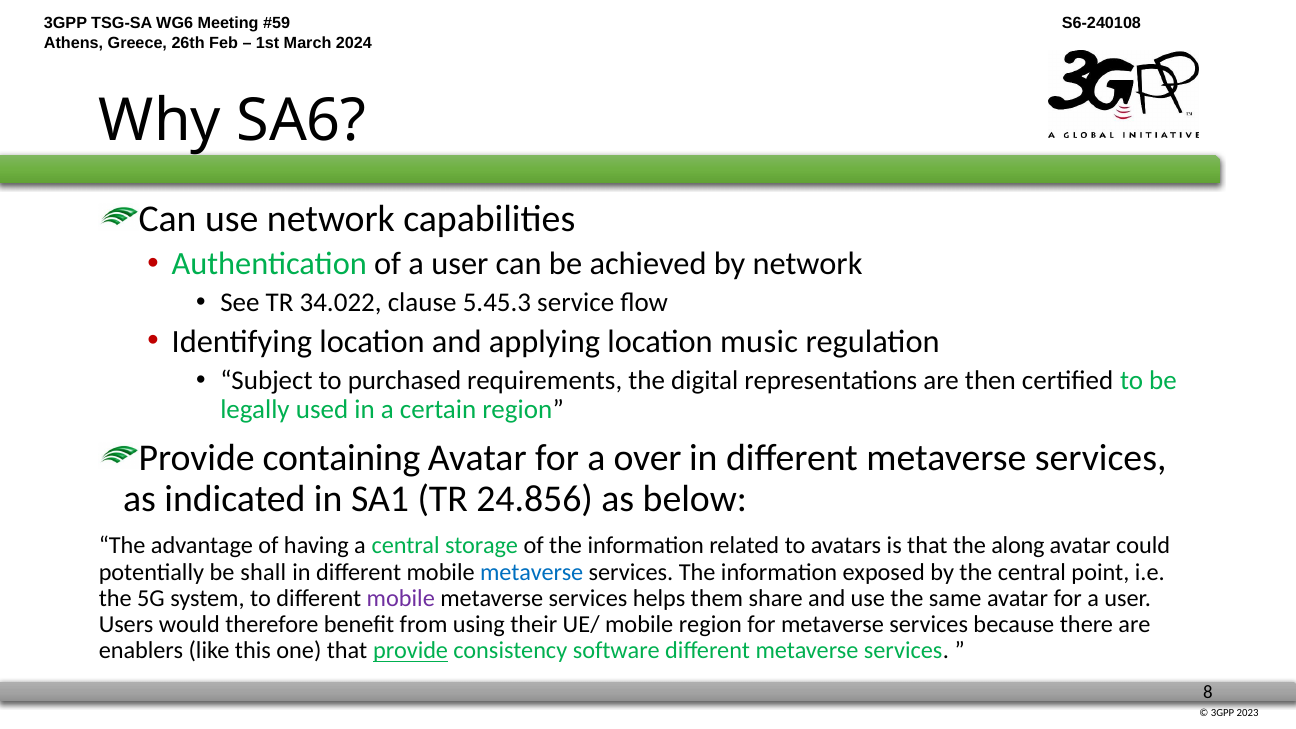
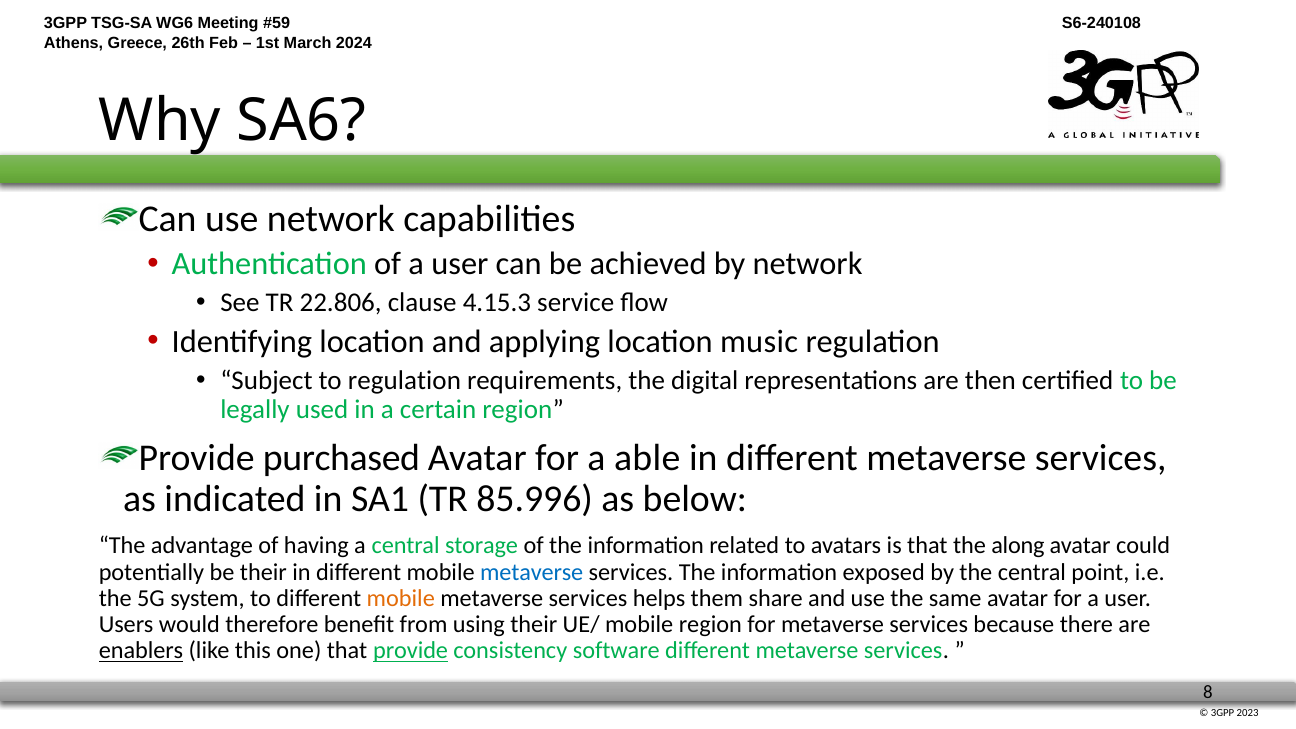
34.022: 34.022 -> 22.806 (341, 303)
5.45.3: 5.45.3 -> 4.15.3 (497, 303)
to purchased: purchased -> regulation (404, 380)
containing: containing -> purchased (341, 458)
over: over -> able (647, 458)
24.856: 24.856 -> 85.996 (535, 499)
be shall: shall -> their (263, 572)
mobile colour: purple -> orange (401, 598)
enablers underline: none -> present (141, 651)
